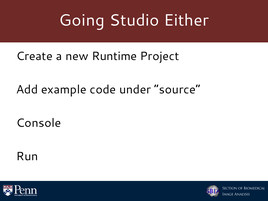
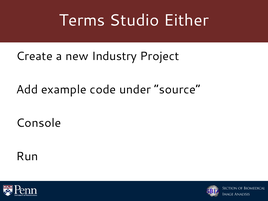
Going: Going -> Terms (82, 20)
Runtime: Runtime -> Industry (114, 56)
